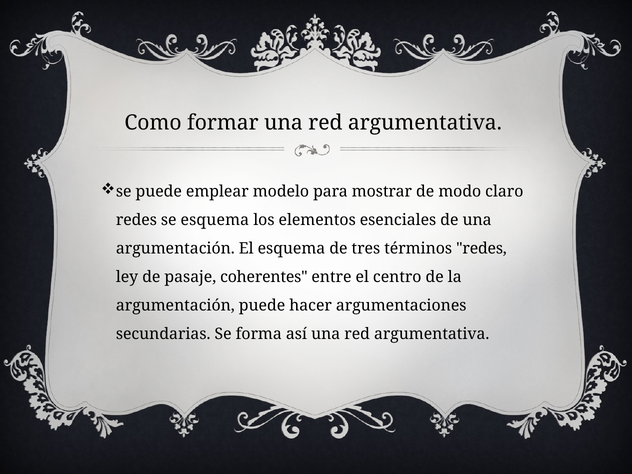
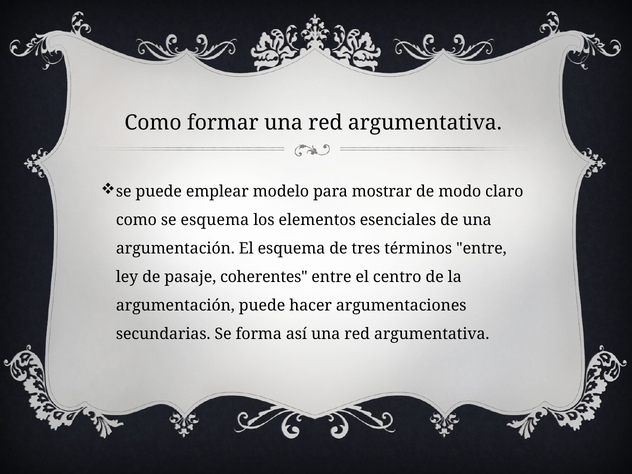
redes: redes -> como (136, 220)
términos redes: redes -> entre (481, 249)
